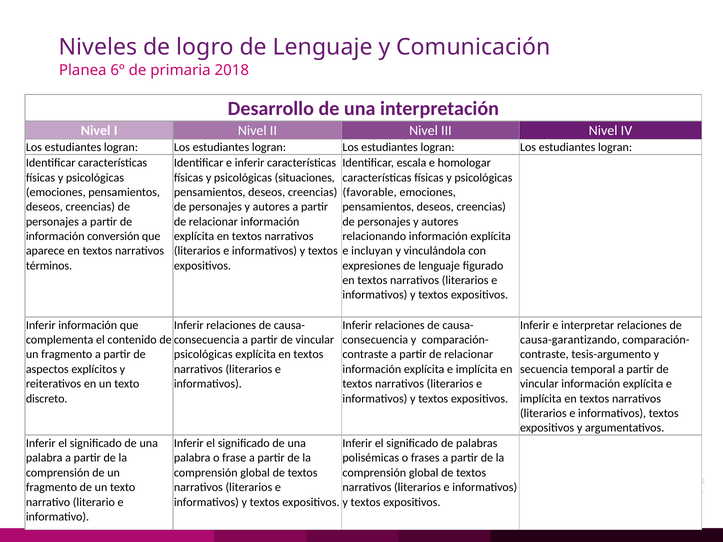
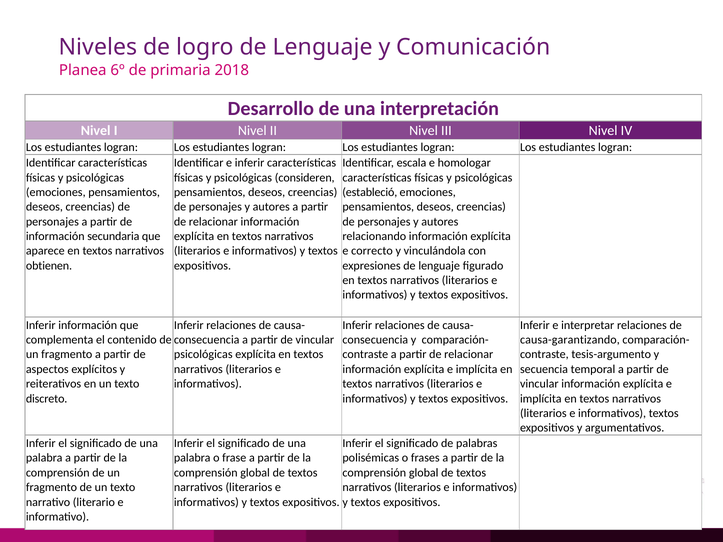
situaciones: situaciones -> consideren (305, 178)
favorable: favorable -> estableció (370, 192)
conversión: conversión -> secundaria (113, 236)
incluyan: incluyan -> correcto (372, 251)
términos: términos -> obtienen (49, 266)
